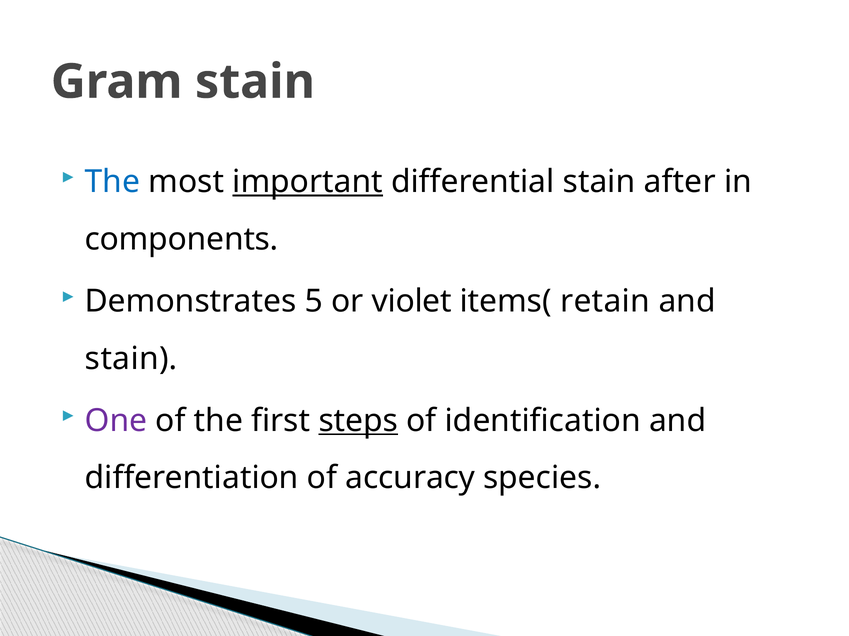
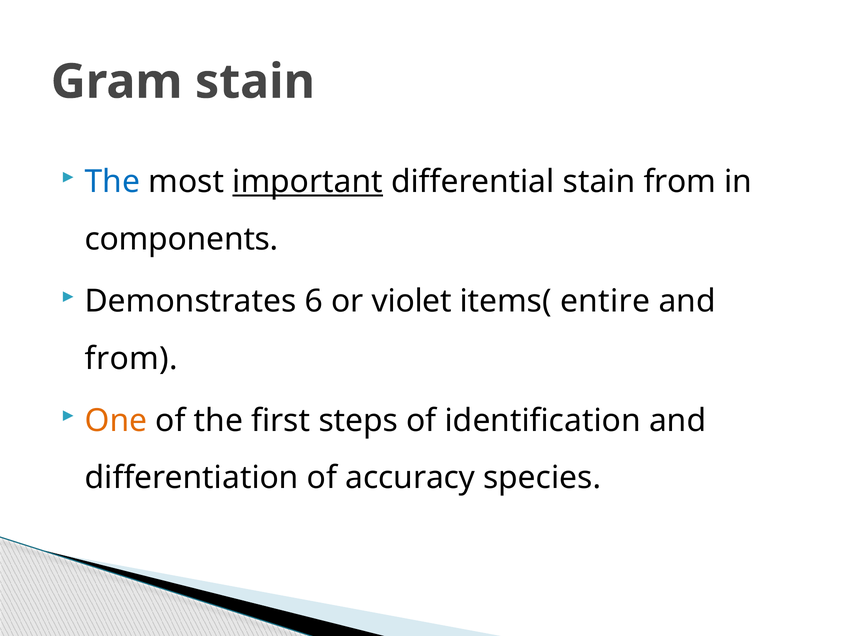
stain after: after -> from (680, 182)
5: 5 -> 6 (314, 302)
retain: retain -> entire (605, 302)
stain: stain -> from (131, 359)
One colour: purple -> orange (116, 421)
steps underline: present -> none (358, 421)
